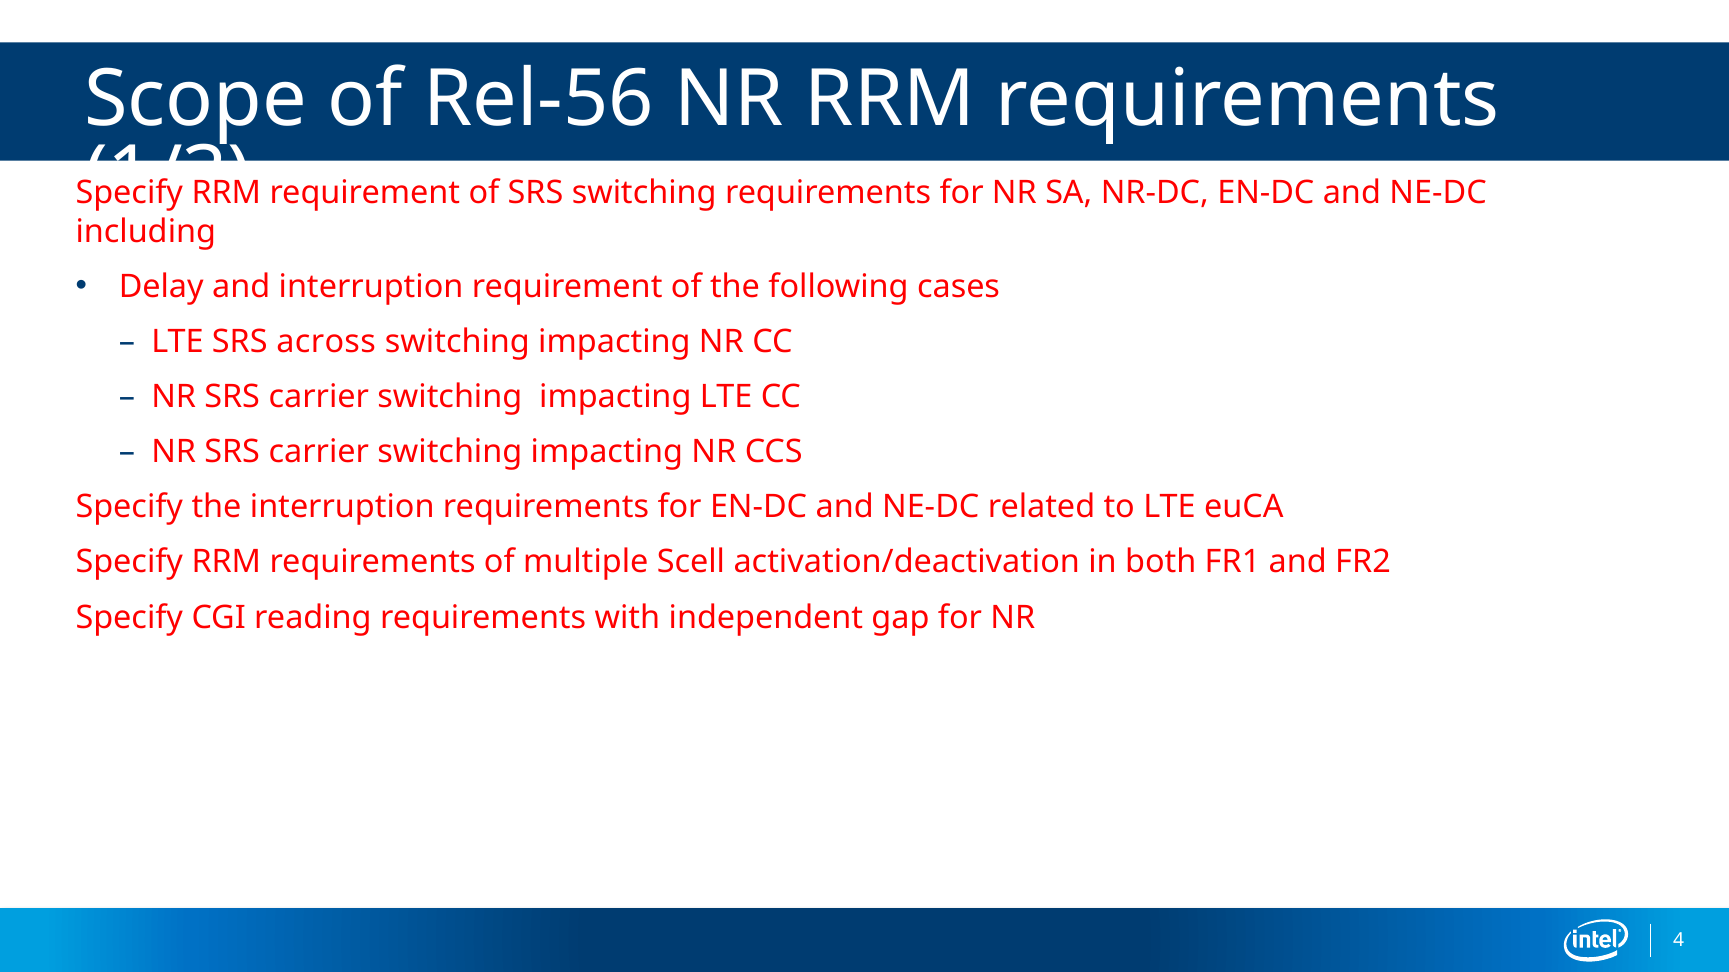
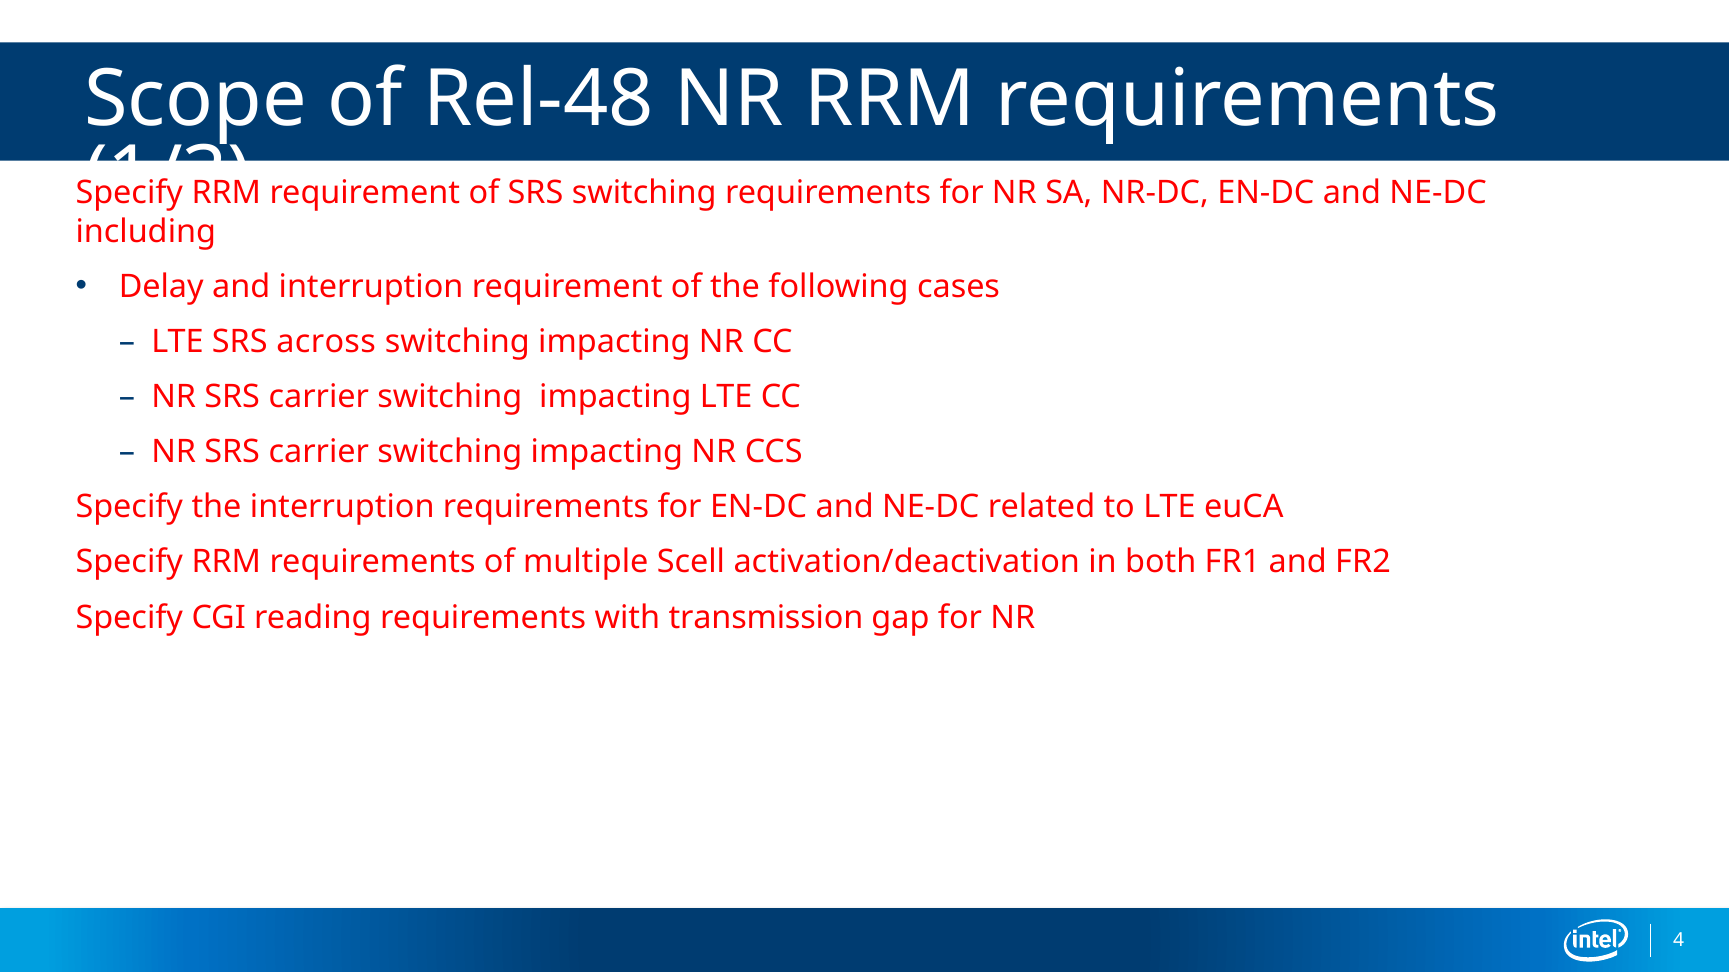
Rel-56: Rel-56 -> Rel-48 (539, 99)
independent: independent -> transmission (766, 618)
